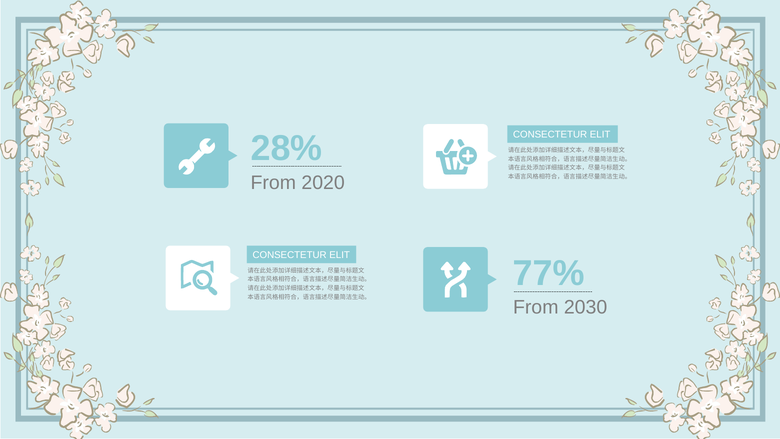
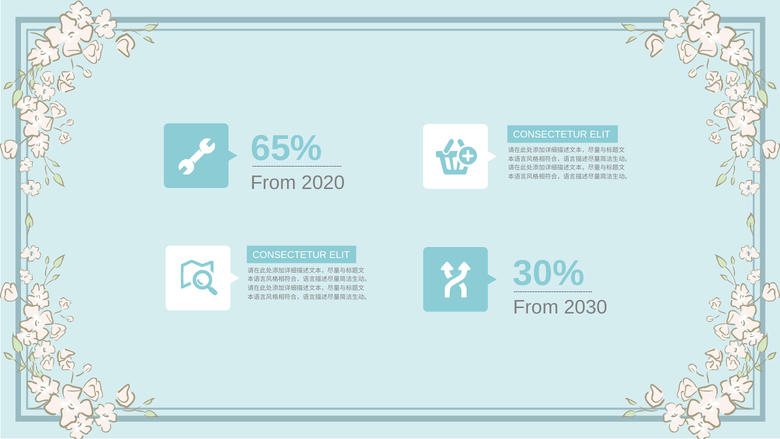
28%: 28% -> 65% (286, 148)
77%: 77% -> 30% (549, 273)
